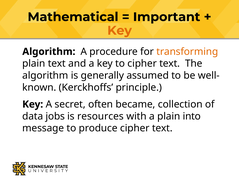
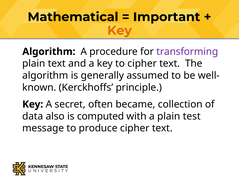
transforming colour: orange -> purple (187, 52)
jobs: jobs -> also (55, 116)
resources: resources -> computed (101, 116)
into: into -> test (192, 116)
